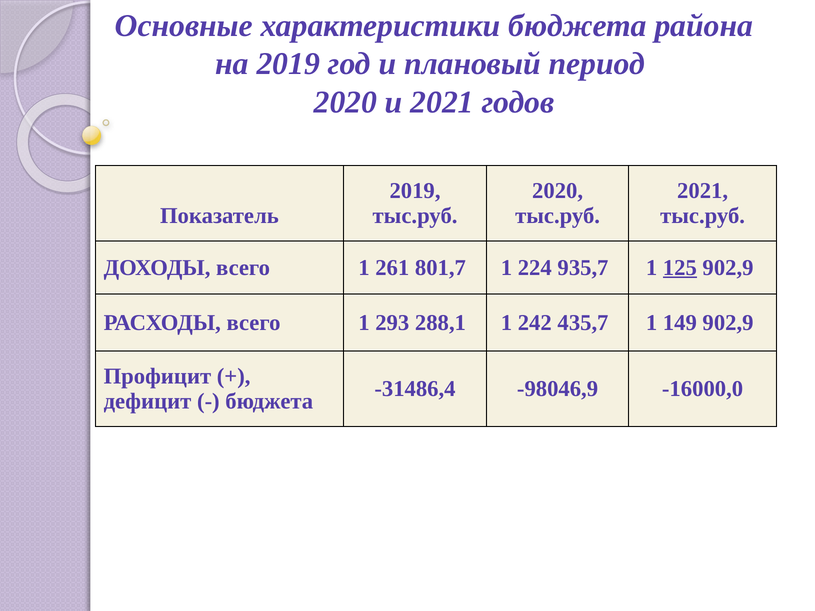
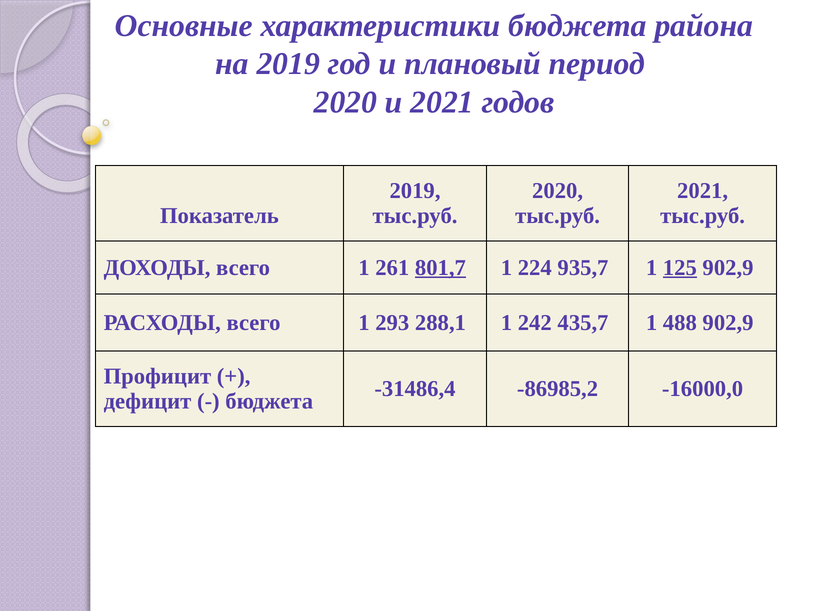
801,7 underline: none -> present (440, 268)
149: 149 -> 488 (680, 323)
-98046,9: -98046,9 -> -86985,2 (558, 389)
